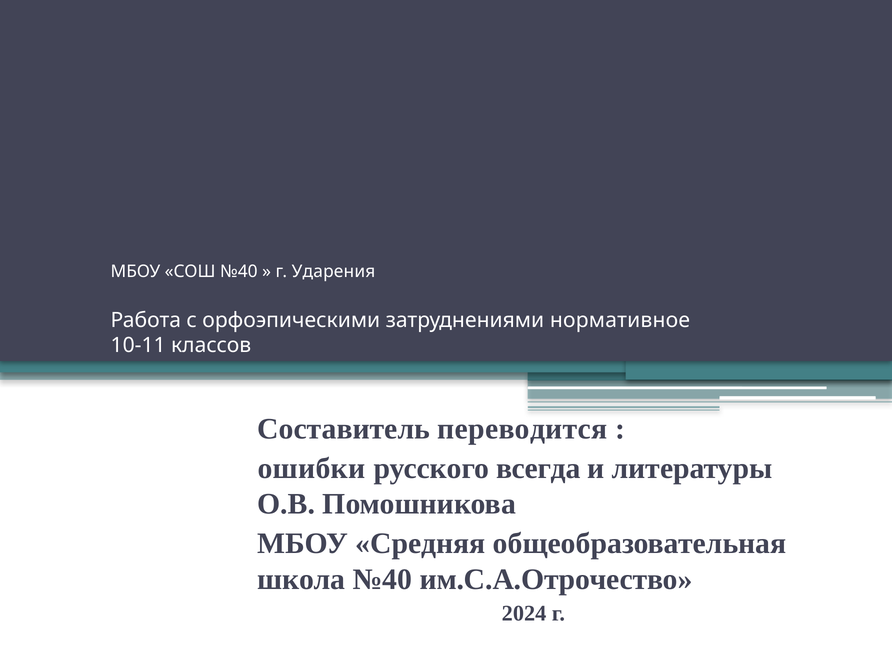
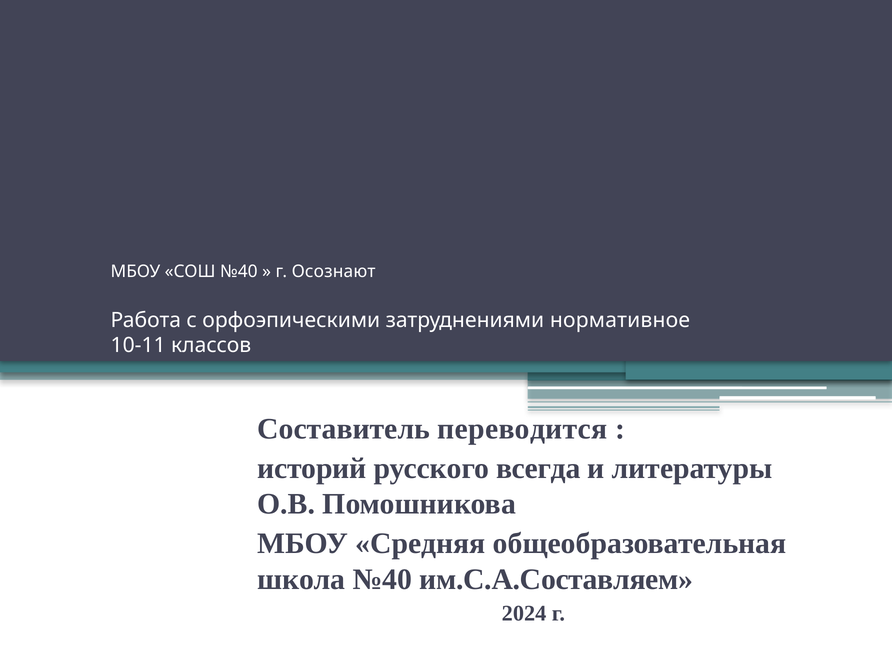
Ударения: Ударения -> Осознают (334, 272)
ошибки: ошибки -> историй (312, 468)
им.С.А.Отрочество: им.С.А.Отрочество -> им.С.А.Составляем (556, 579)
